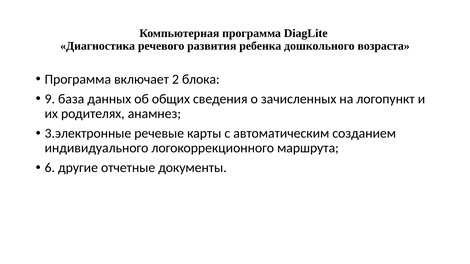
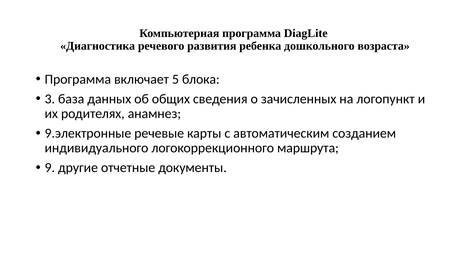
2: 2 -> 5 (175, 79)
9: 9 -> 3 (50, 99)
3.электронные: 3.электронные -> 9.электронные (88, 134)
6: 6 -> 9 (50, 168)
